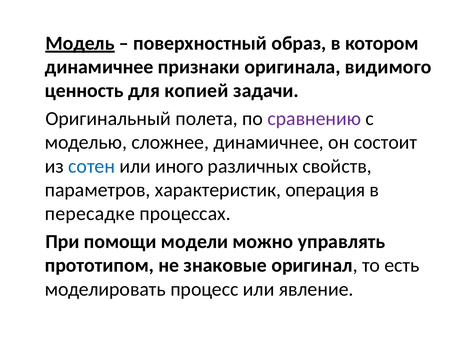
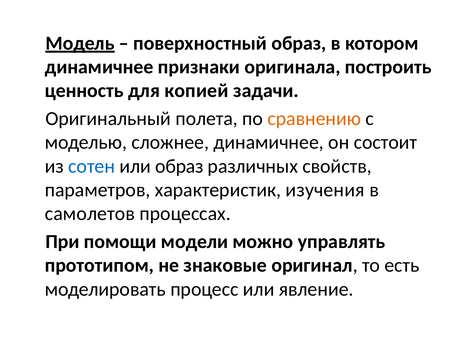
видимого: видимого -> построить (388, 67)
сравнению colour: purple -> orange (314, 119)
или иного: иного -> образ (179, 166)
операция: операция -> изучения (325, 190)
пересадке: пересадке -> самолетов (90, 214)
